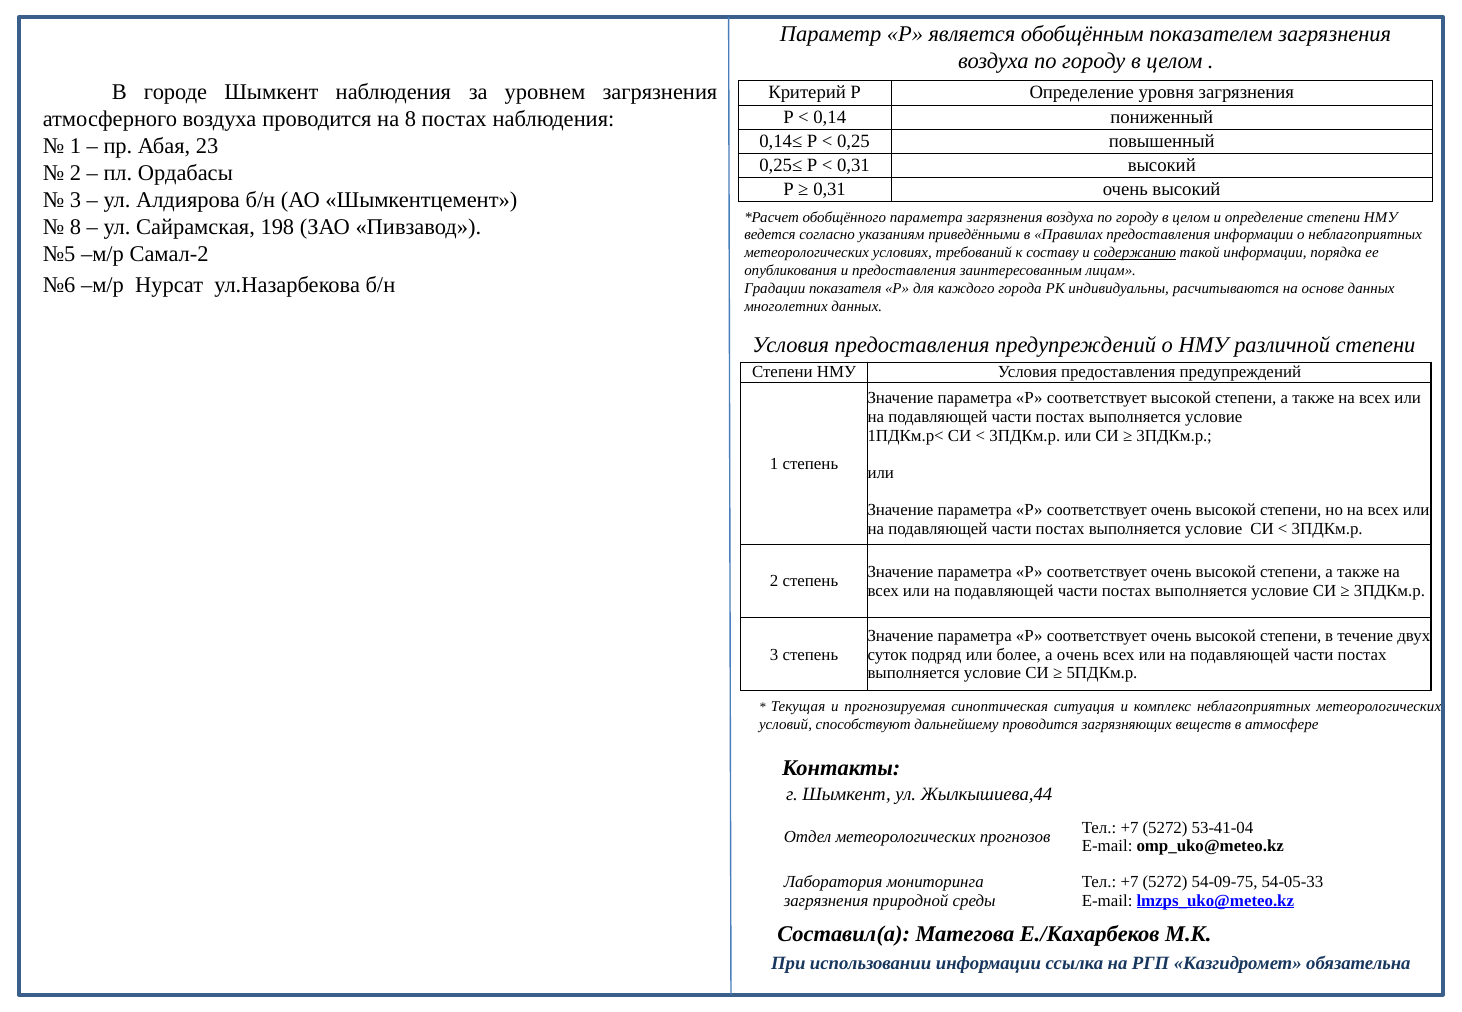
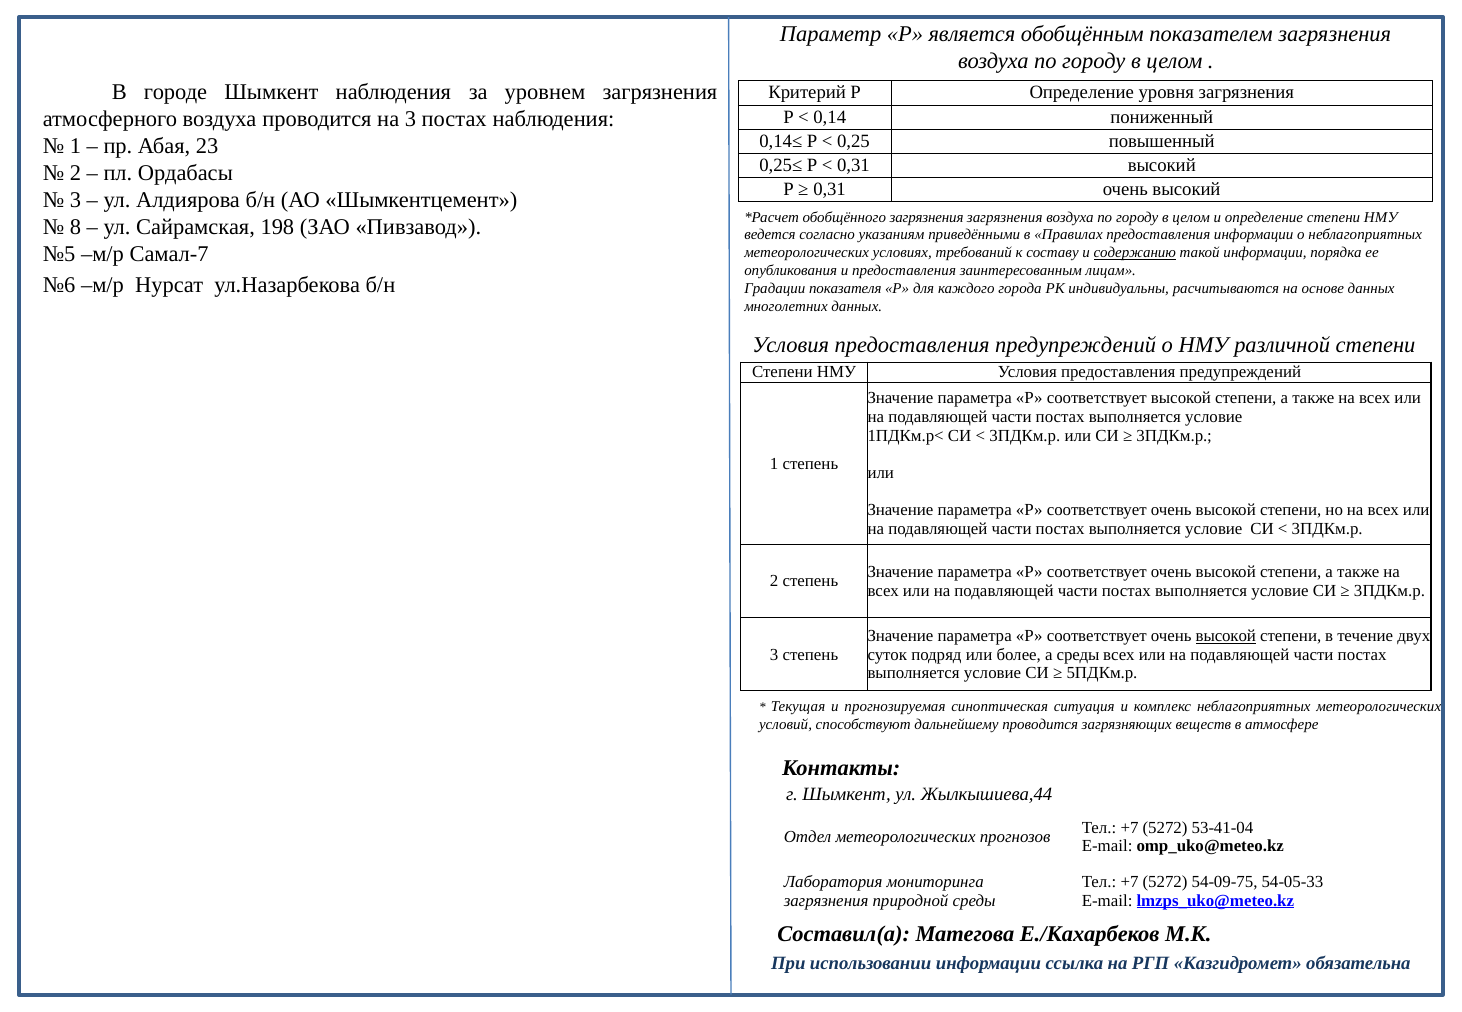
на 8: 8 -> 3 (410, 119)
обобщённого параметра: параметра -> загрязнения (927, 217)
Самал-2: Самал-2 -> Самал-7 (169, 254)
высокой underline: none -> present (1226, 636)
а очень: очень -> среды (1078, 655)
